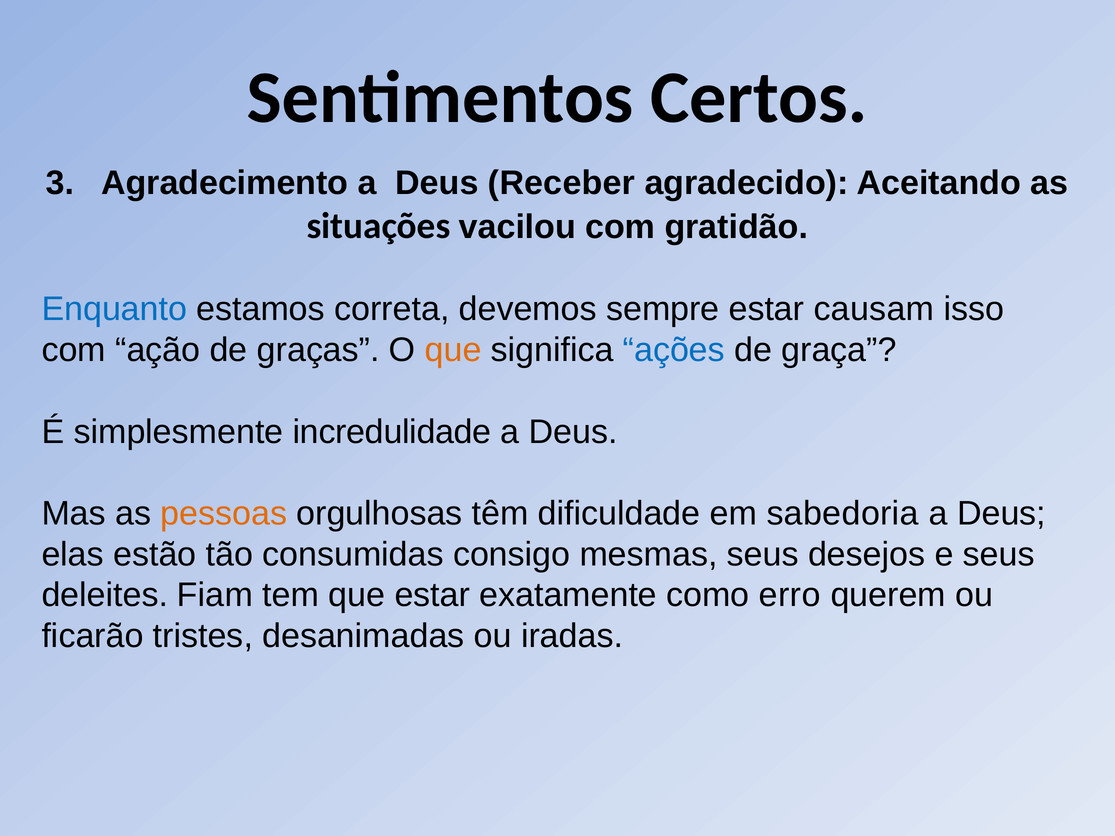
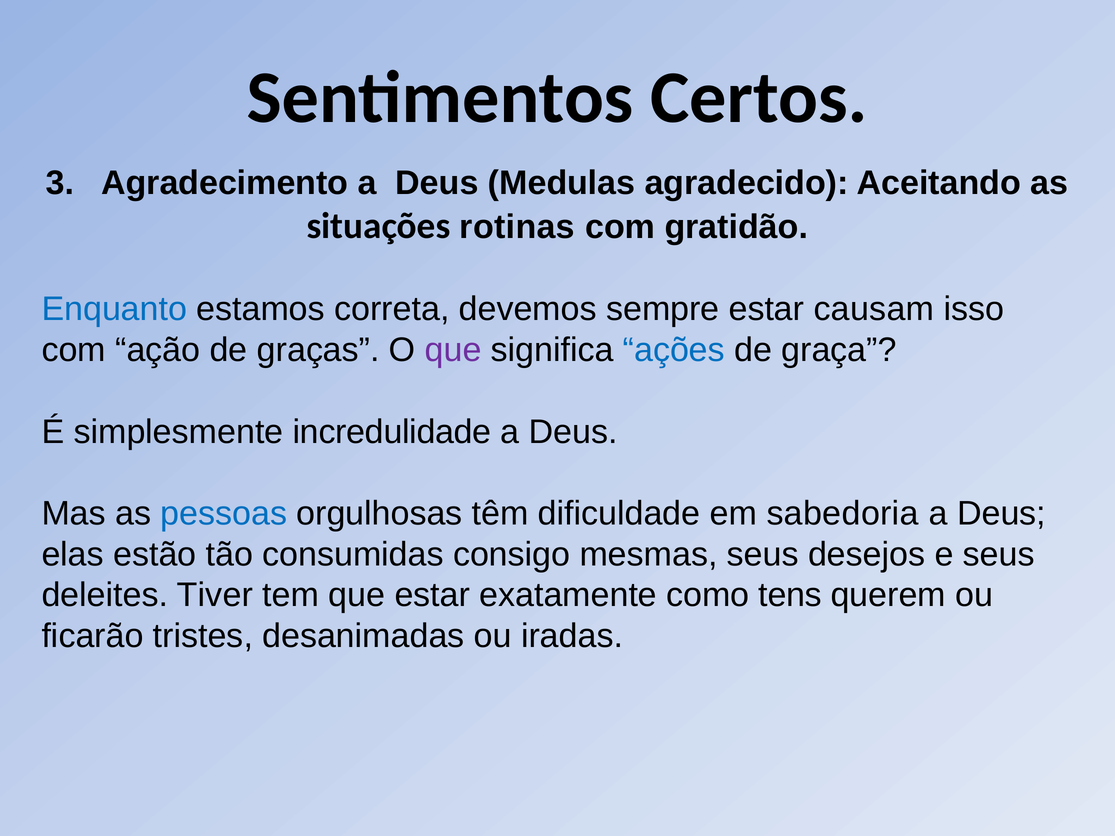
Receber: Receber -> Medulas (562, 183)
vacilou: vacilou -> rotinas (517, 227)
que colour: orange -> purple (453, 350)
pessoas colour: orange -> blue (224, 514)
Fiam: Fiam -> Tiver (215, 595)
erro: erro -> tens (790, 595)
